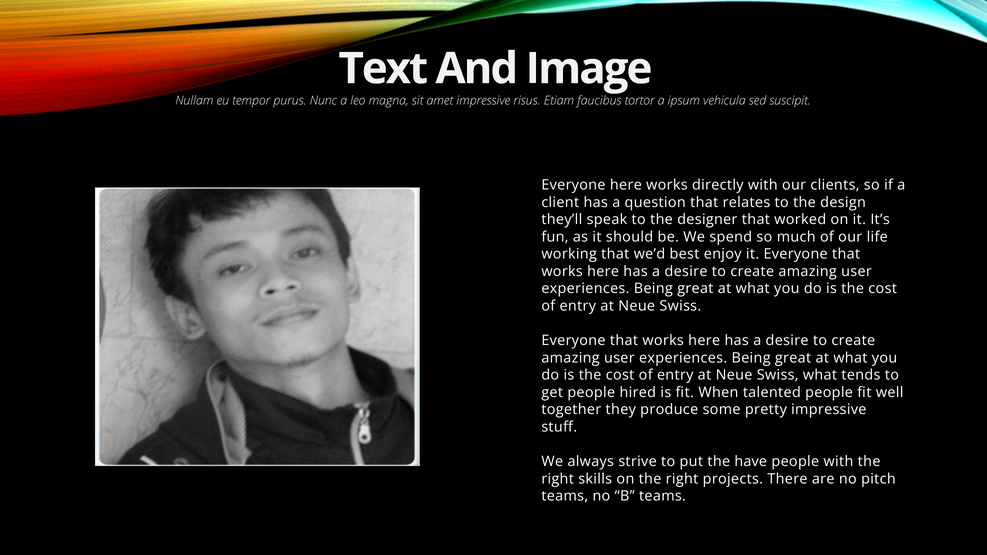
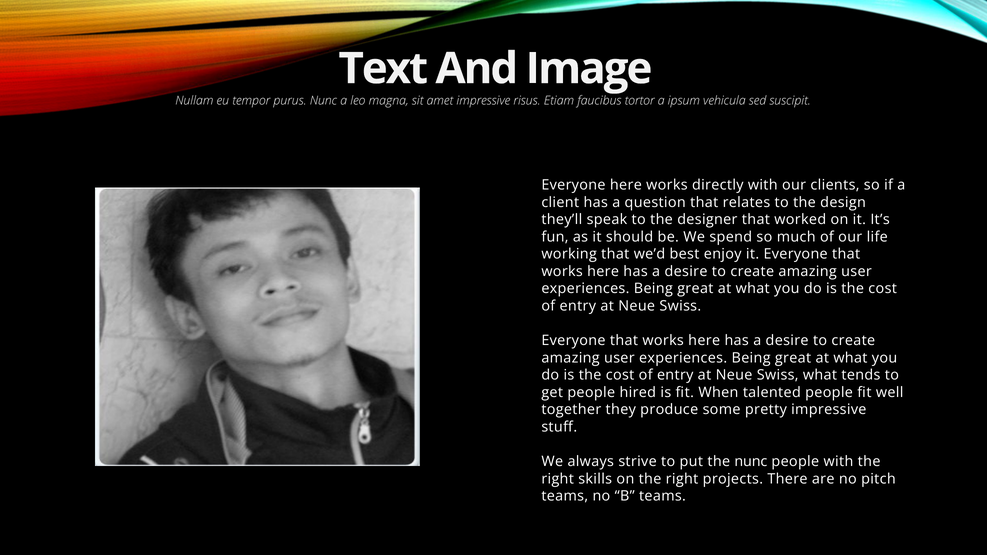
the have: have -> nunc (751, 462)
